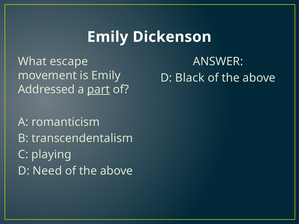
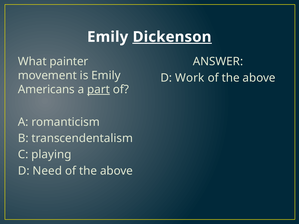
Dickenson underline: none -> present (172, 37)
escape: escape -> painter (69, 62)
Black: Black -> Work (190, 78)
Addressed: Addressed -> Americans (46, 90)
